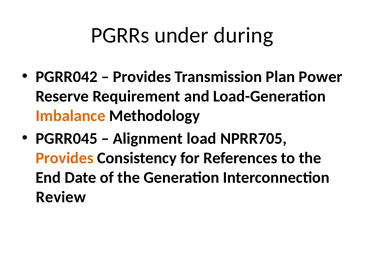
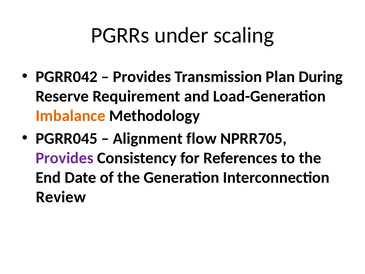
during: during -> scaling (244, 35)
Power: Power -> During (321, 77)
load: load -> flow (201, 138)
Provides colour: orange -> purple (65, 158)
